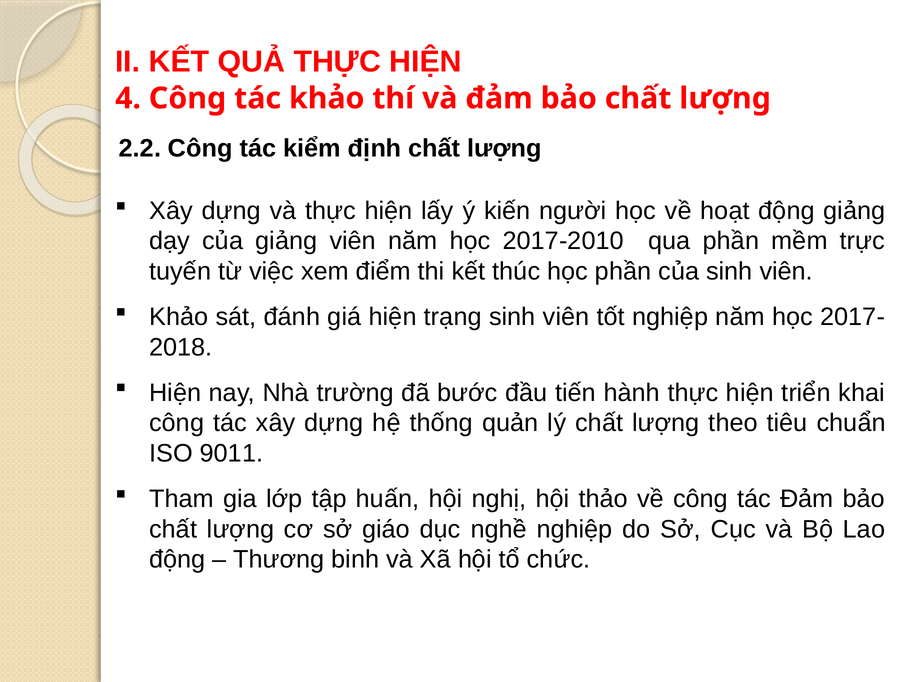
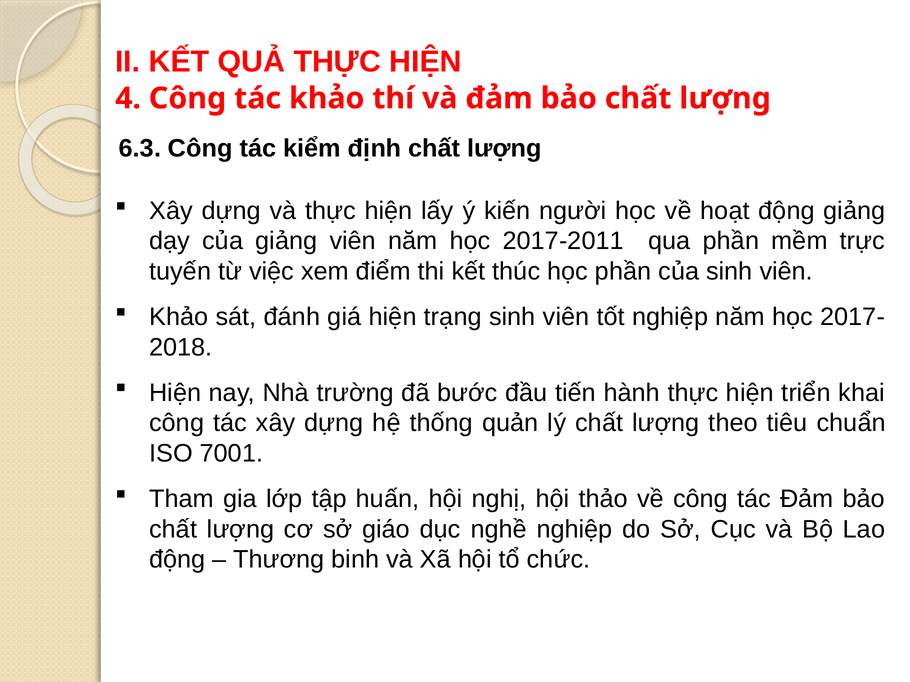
2.2: 2.2 -> 6.3 (140, 148)
2017-2010: 2017-2010 -> 2017-2011 (563, 241)
9011: 9011 -> 7001 (232, 454)
